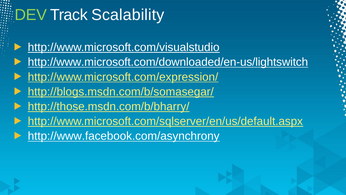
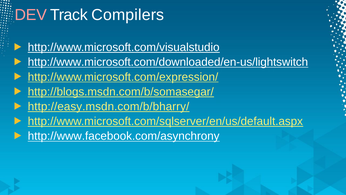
DEV colour: light green -> pink (31, 15)
Scalability: Scalability -> Compilers (128, 15)
http://those.msdn.com/b/bharry/: http://those.msdn.com/b/bharry/ -> http://easy.msdn.com/b/bharry/ (109, 106)
